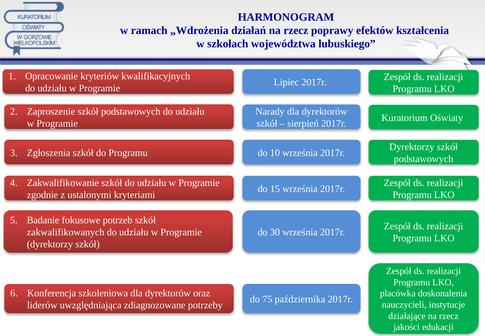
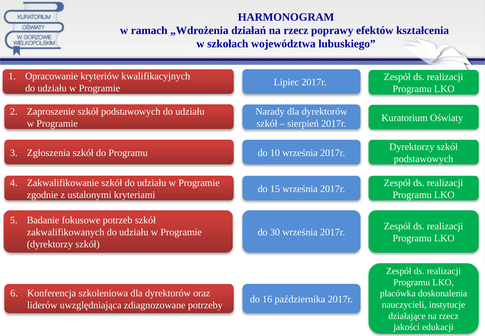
75: 75 -> 16 (267, 299)
